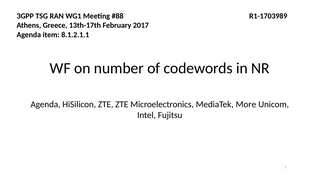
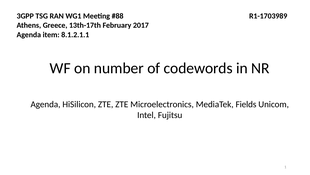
More: More -> Fields (246, 104)
